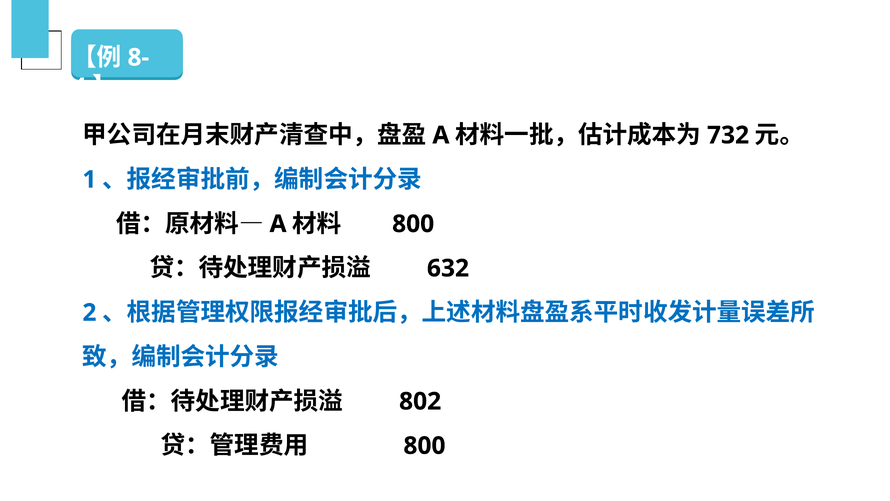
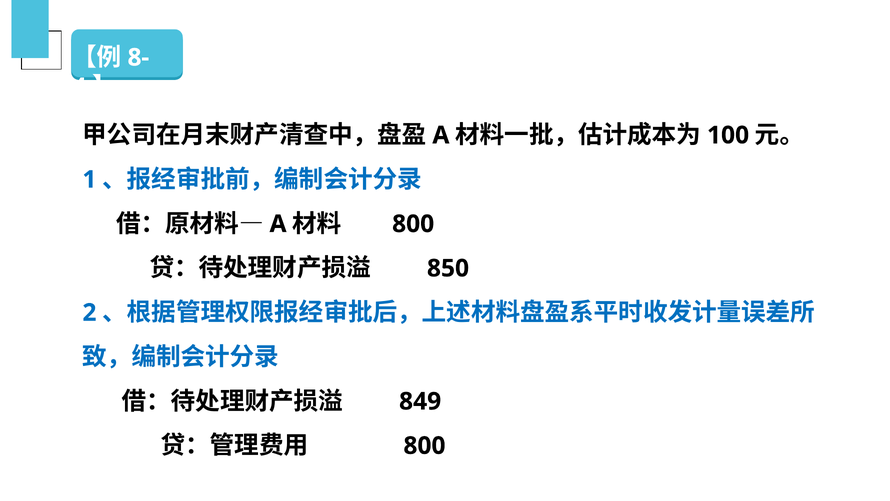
732: 732 -> 100 (728, 135)
632: 632 -> 850 (448, 268)
802: 802 -> 849 (420, 401)
